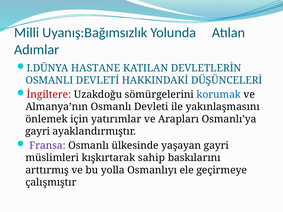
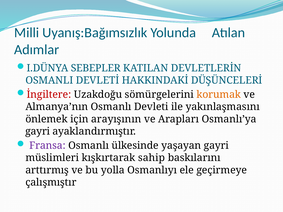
HASTANE: HASTANE -> SEBEPLER (96, 68)
korumak colour: blue -> orange (219, 95)
yatırımlar: yatırımlar -> arayışının (116, 119)
